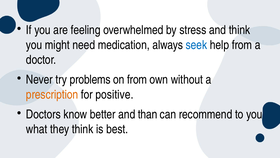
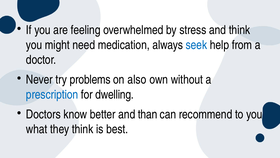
on from: from -> also (137, 79)
prescription colour: orange -> blue (52, 94)
positive: positive -> dwelling (115, 94)
